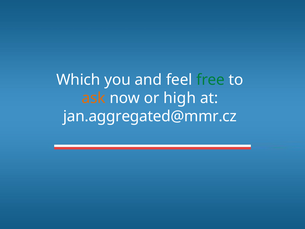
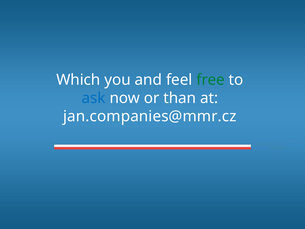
ask colour: orange -> blue (94, 98)
high: high -> than (180, 98)
jan.aggregated@mmr.cz: jan.aggregated@mmr.cz -> jan.companies@mmr.cz (150, 116)
